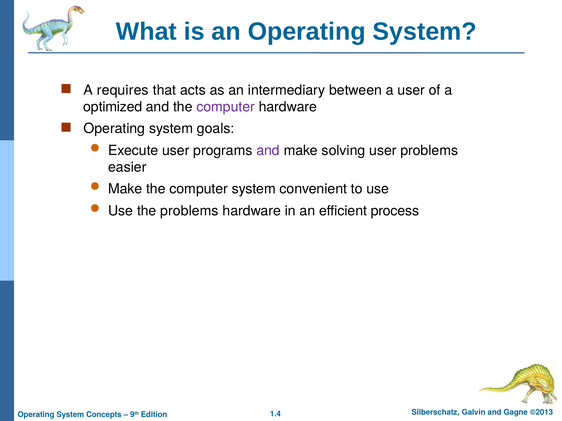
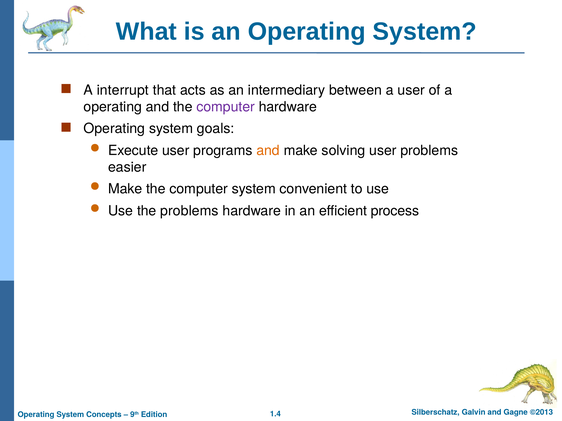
requires: requires -> interrupt (123, 90)
optimized: optimized -> operating (113, 107)
and colour: purple -> orange (268, 151)
